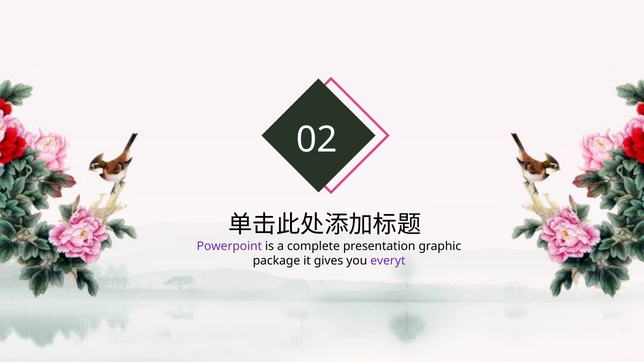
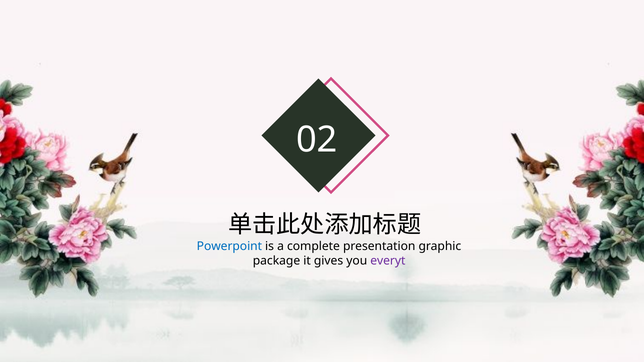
Powerpoint colour: purple -> blue (229, 246)
